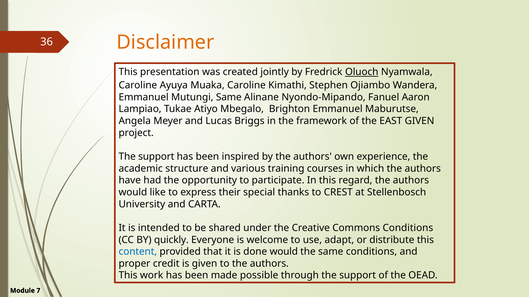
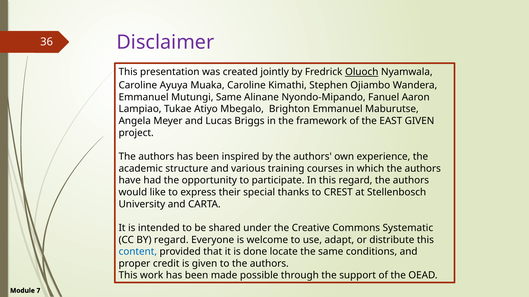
Disclaimer colour: orange -> purple (165, 42)
support: support -> authors (156, 157)
Commons Conditions: Conditions -> Systematic (408, 228)
BY quickly: quickly -> regard (171, 240)
done would: would -> locate (284, 252)
